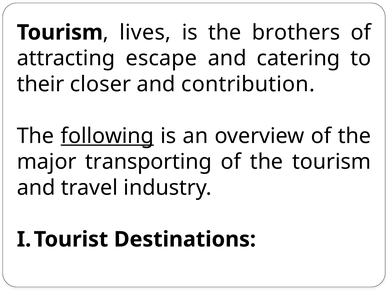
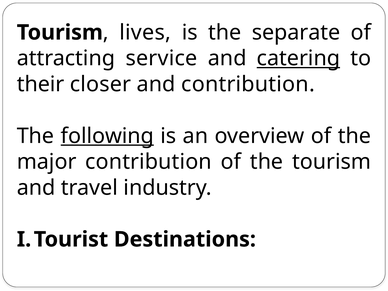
brothers: brothers -> separate (296, 32)
escape: escape -> service (161, 58)
catering underline: none -> present (298, 58)
major transporting: transporting -> contribution (148, 162)
